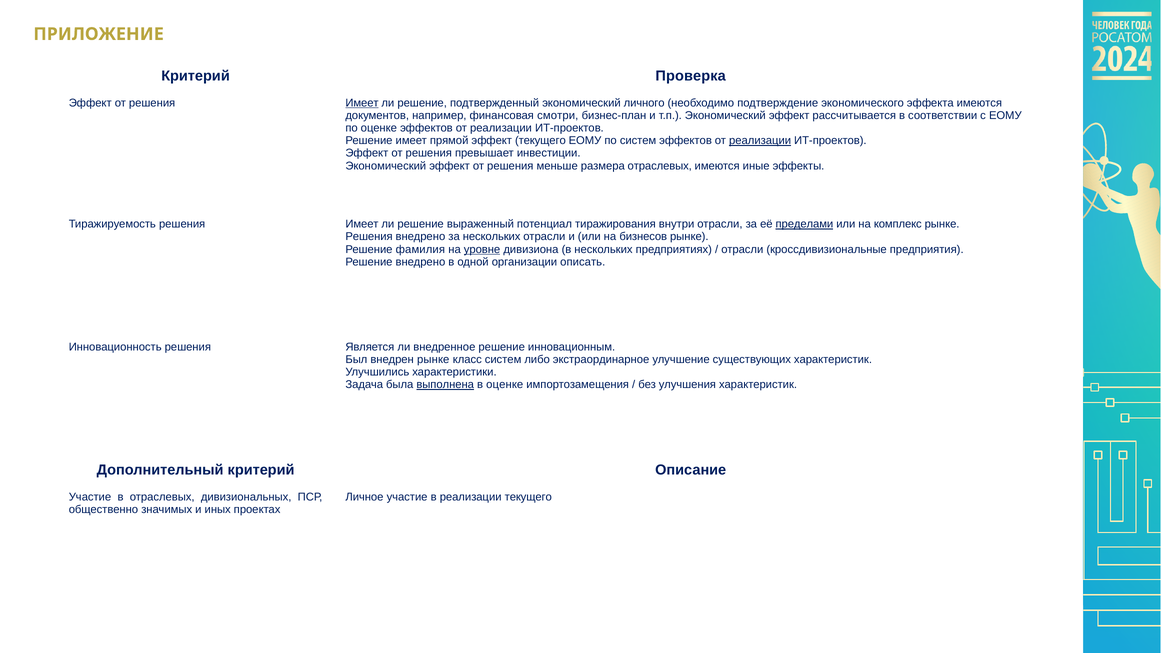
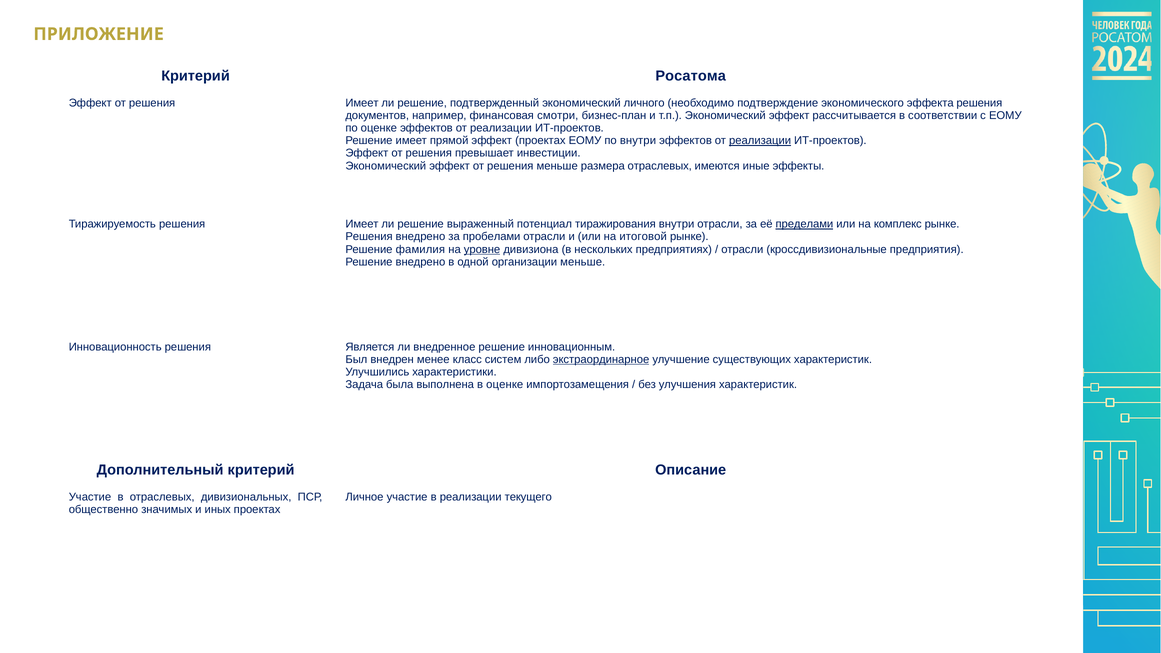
Проверка: Проверка -> Росатома (691, 76)
Имеет underline: present -> none (362, 103)
эффекта имеются: имеются -> решения (979, 103)
эффект текущего: текущего -> проектах (540, 141)
по систем: систем -> внутри (638, 141)
за нескольких: нескольких -> пробелами (492, 237)
бизнесов: бизнесов -> итоговой (643, 237)
организации описать: описать -> меньше (583, 262)
внедрен рынке: рынке -> менее (433, 360)
экстраординарное underline: none -> present (601, 360)
выполнена underline: present -> none (445, 385)
